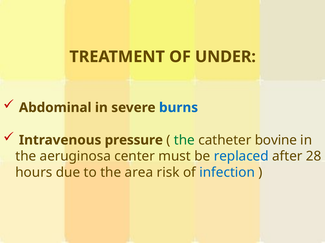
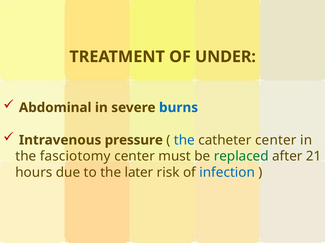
the colour: green -> blue (184, 141)
catheter bovine: bovine -> center (276, 141)
aeruginosa: aeruginosa -> fasciotomy (75, 157)
replaced colour: blue -> green (241, 157)
28: 28 -> 21 (314, 157)
area: area -> later (139, 173)
